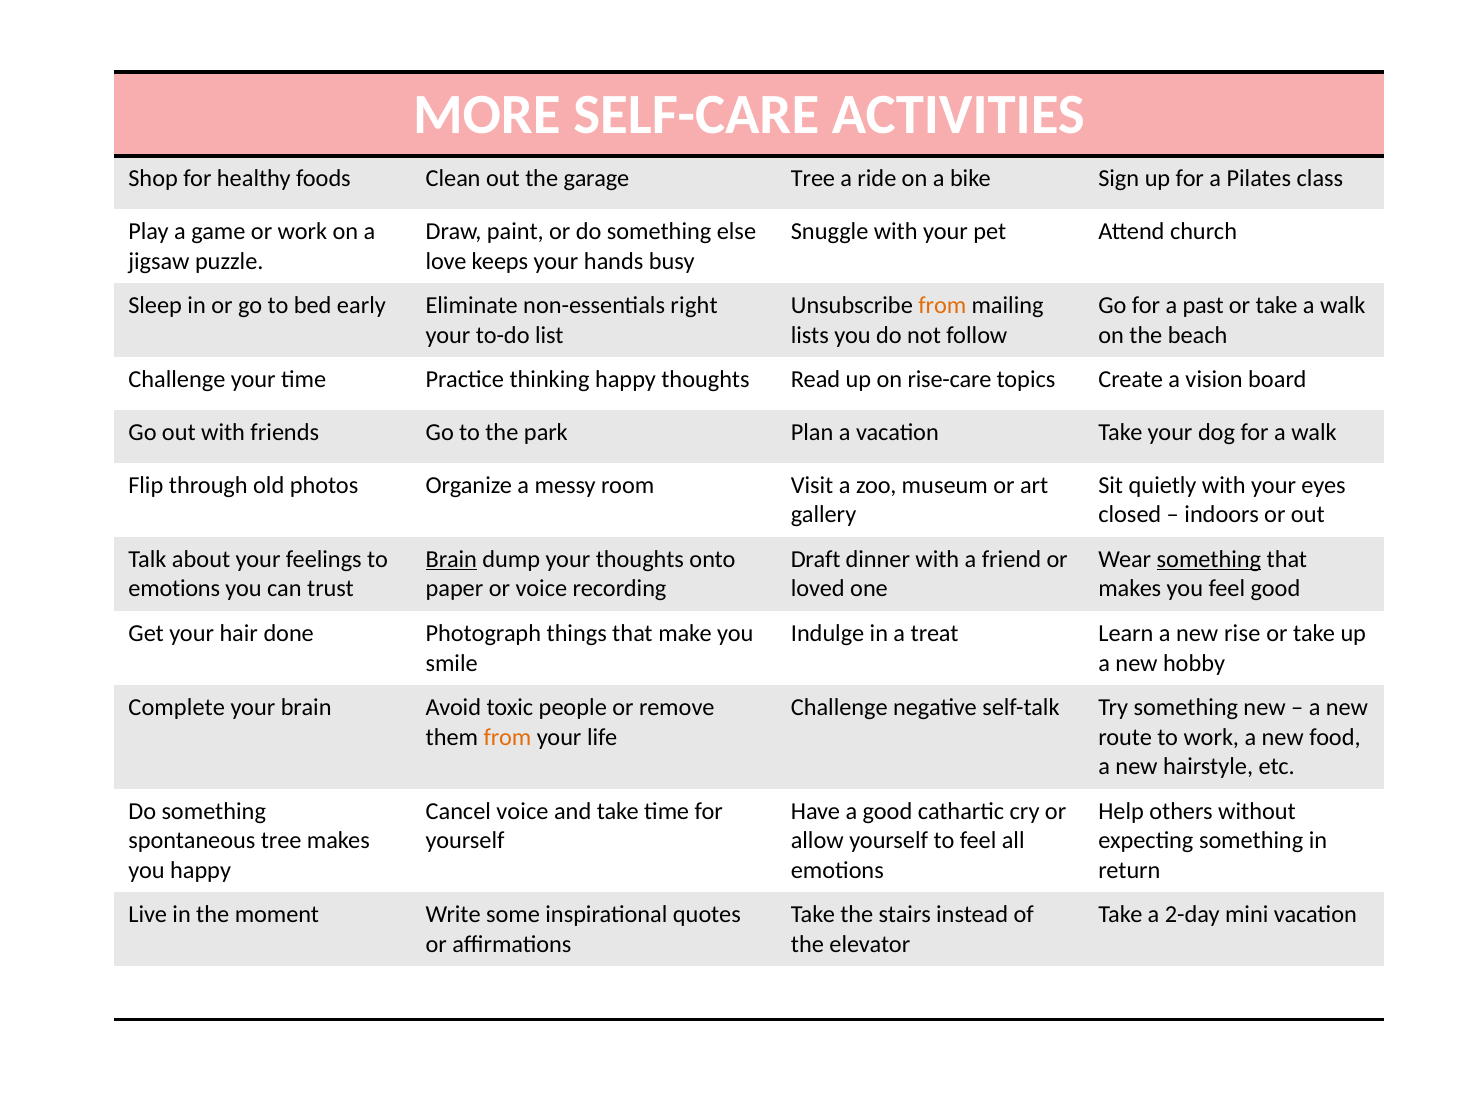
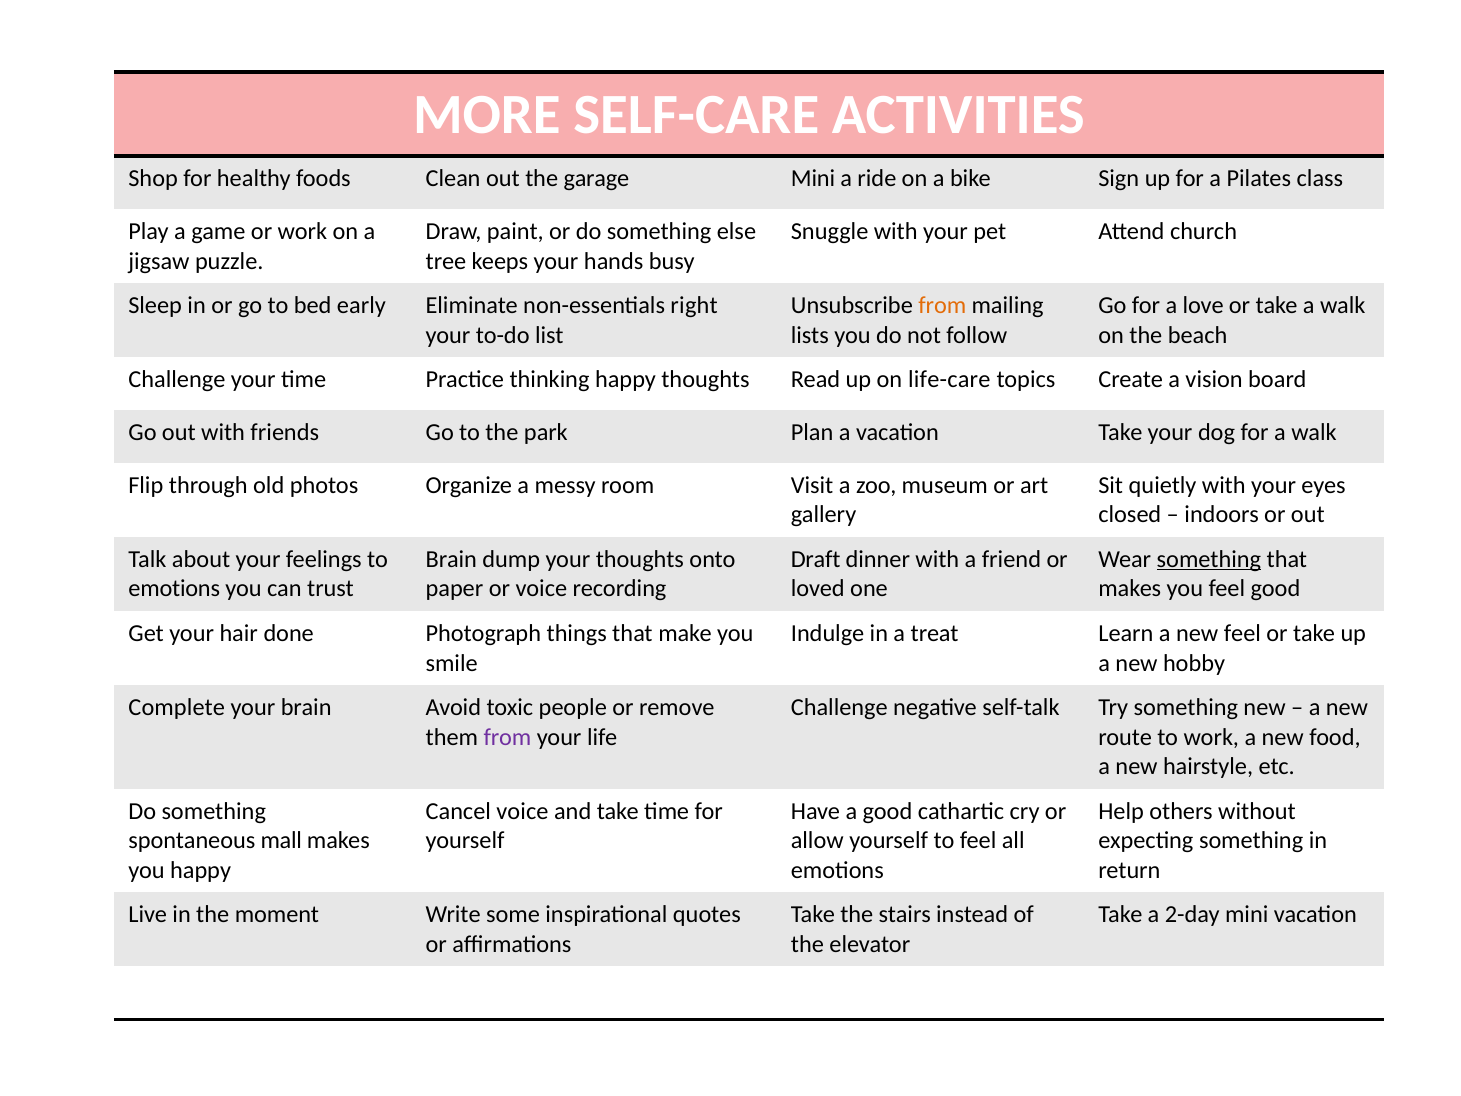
garage Tree: Tree -> Mini (813, 178)
love: love -> tree (446, 261)
past: past -> love (1203, 305)
rise-care: rise-care -> life-care (949, 379)
Brain underline: present -> none (451, 559)
new rise: rise -> feel (1242, 633)
from colour: orange -> purple (507, 737)
spontaneous tree: tree -> mall (281, 841)
